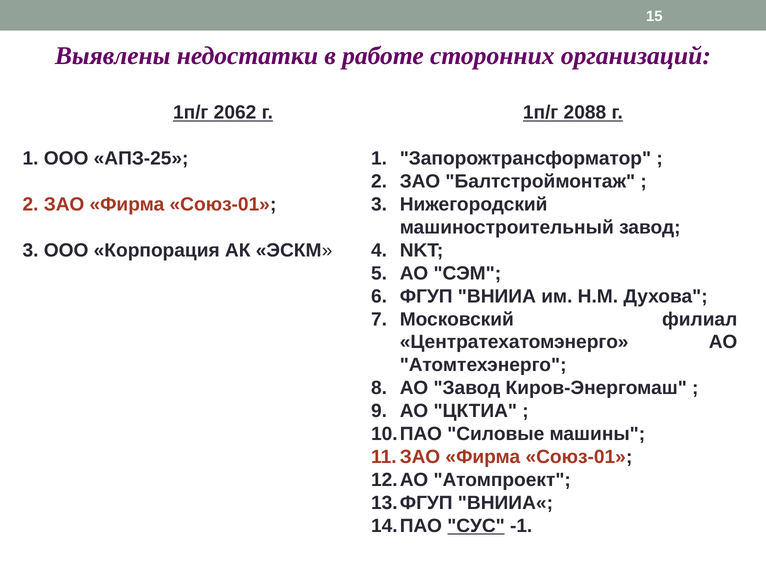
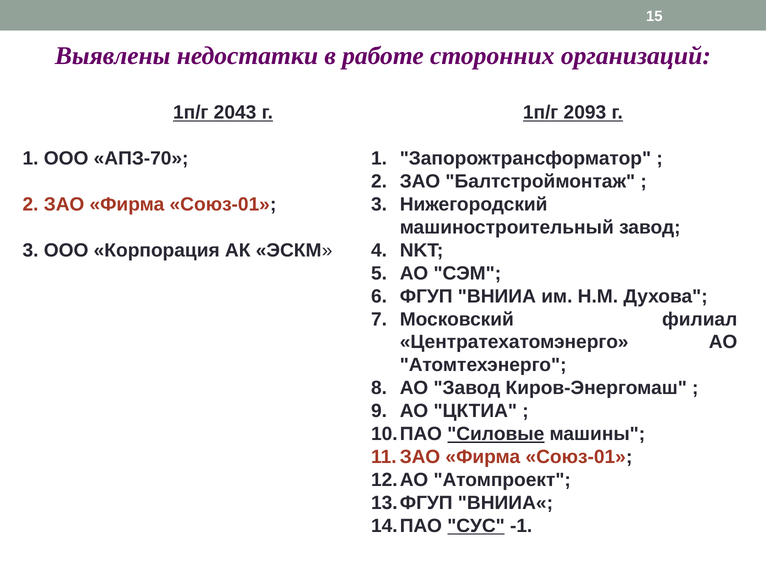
2062: 2062 -> 2043 (235, 113)
2088: 2088 -> 2093 (585, 113)
АПЗ-25: АПЗ-25 -> АПЗ-70 (141, 159)
Силовые underline: none -> present (496, 434)
